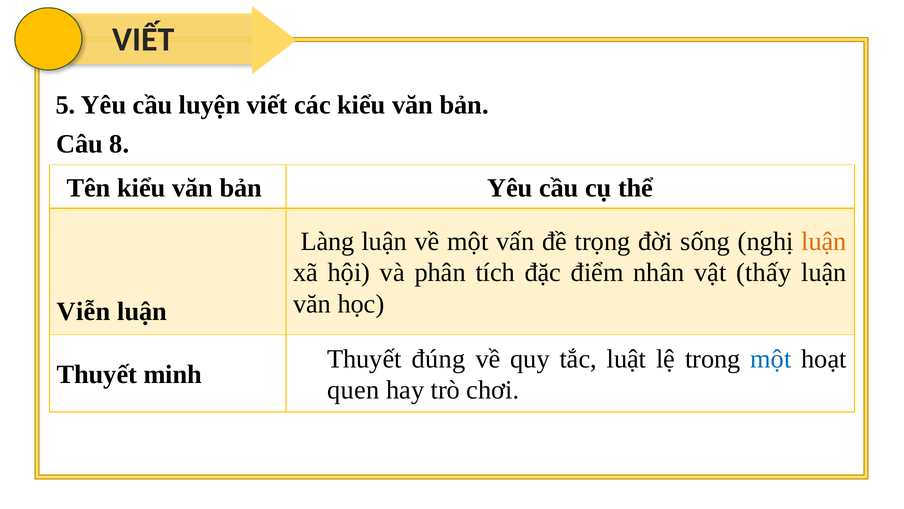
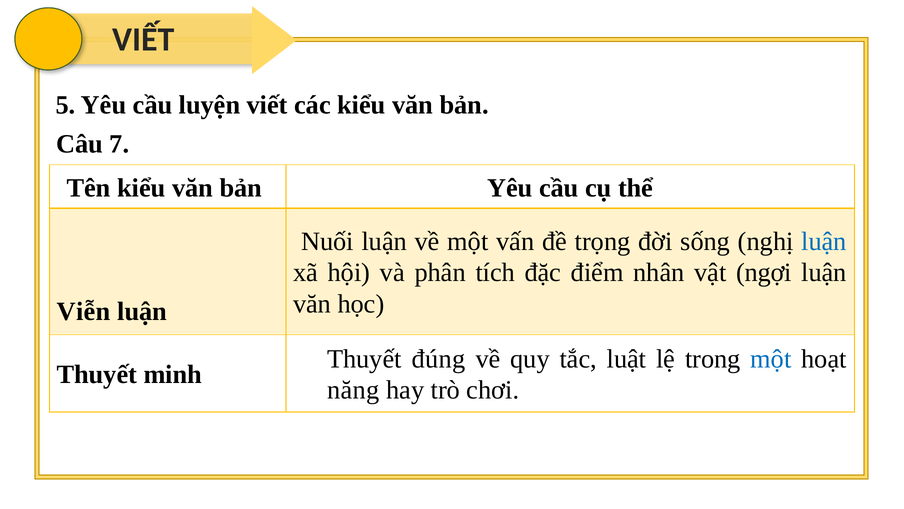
8: 8 -> 7 (119, 144)
Làng: Làng -> Nuối (327, 241)
luận colour: orange -> blue (824, 241)
thấy: thấy -> ngợi (764, 272)
quen: quen -> năng (353, 390)
